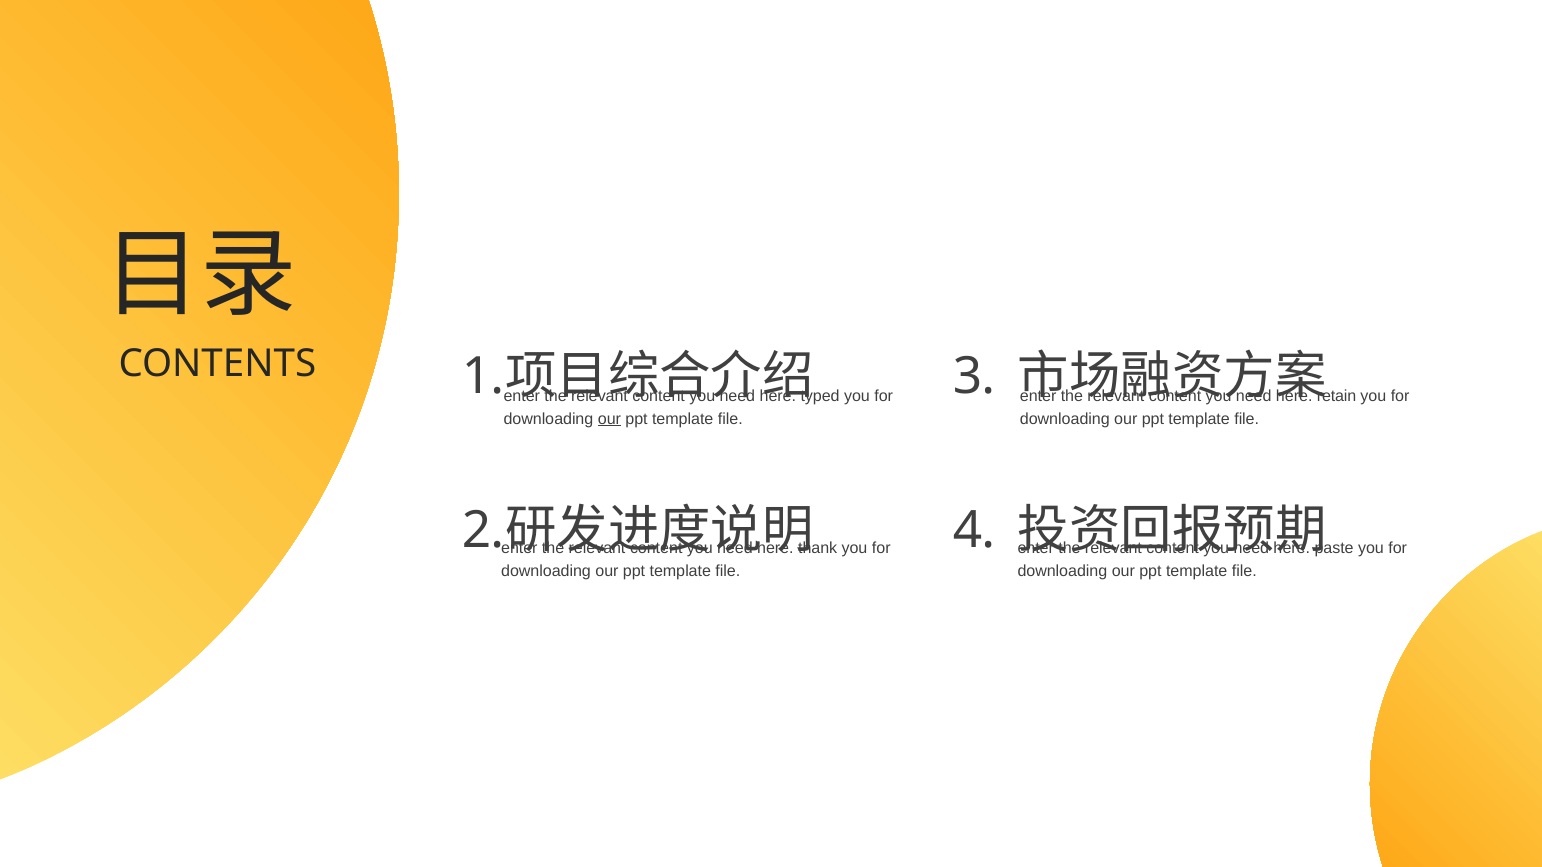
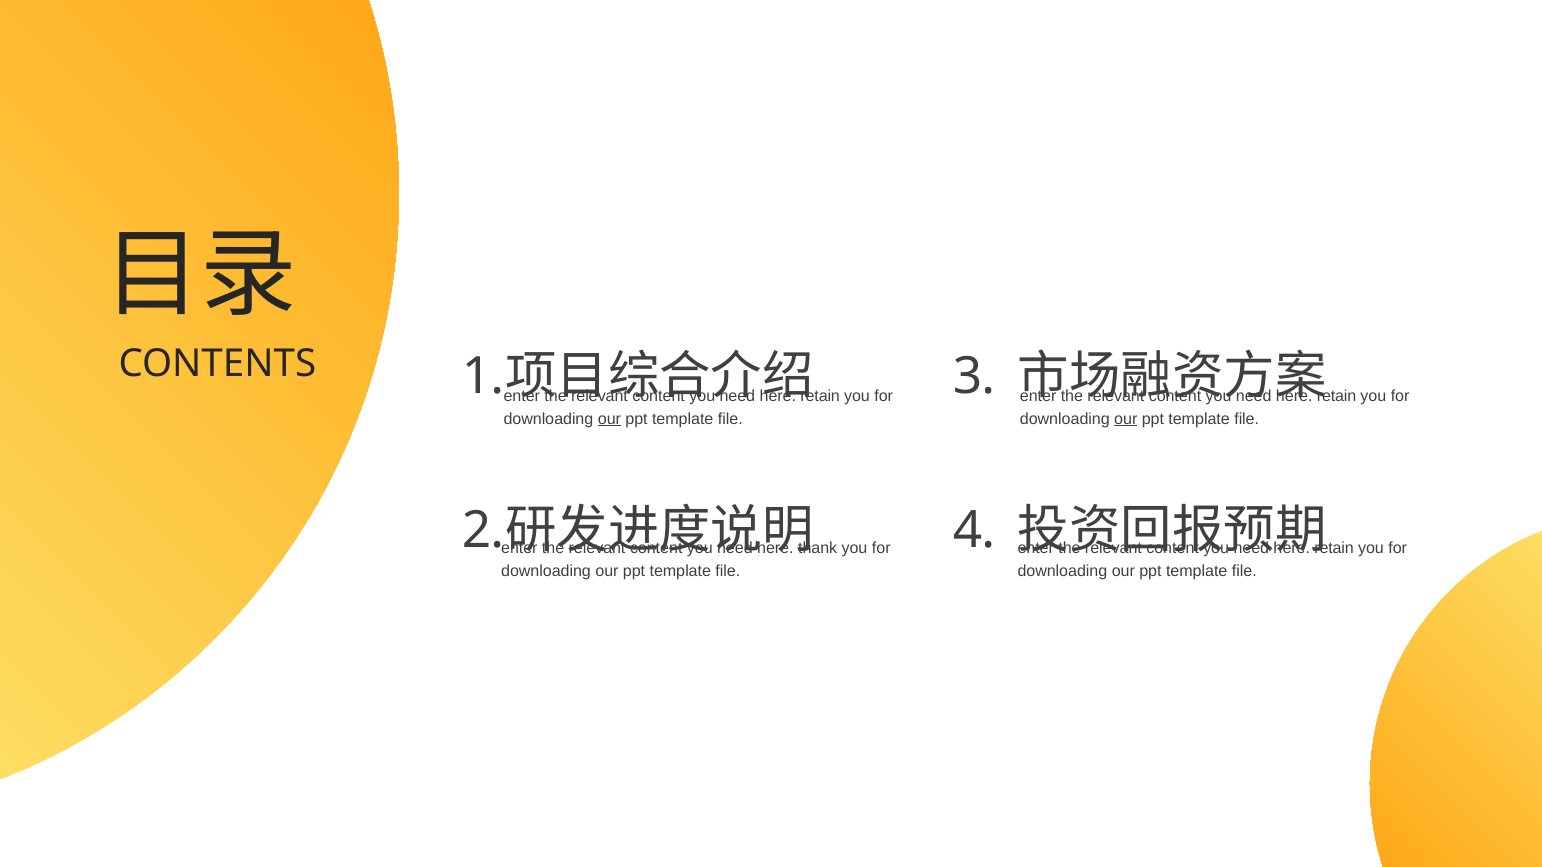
typed: typed -> retain (820, 396)
our underline: none -> present (1126, 419)
paste: paste -> retain (1334, 548)
